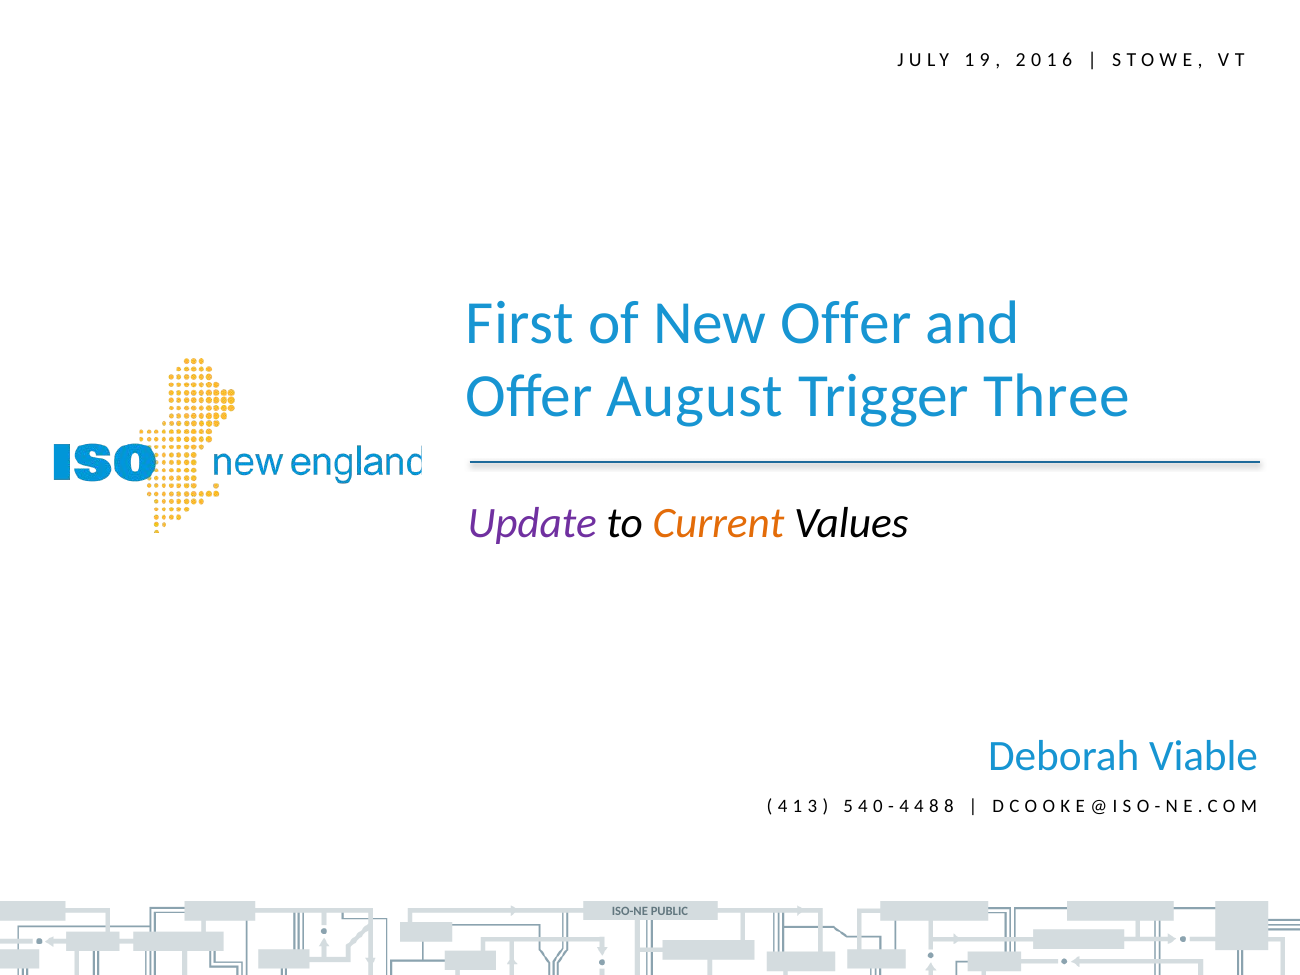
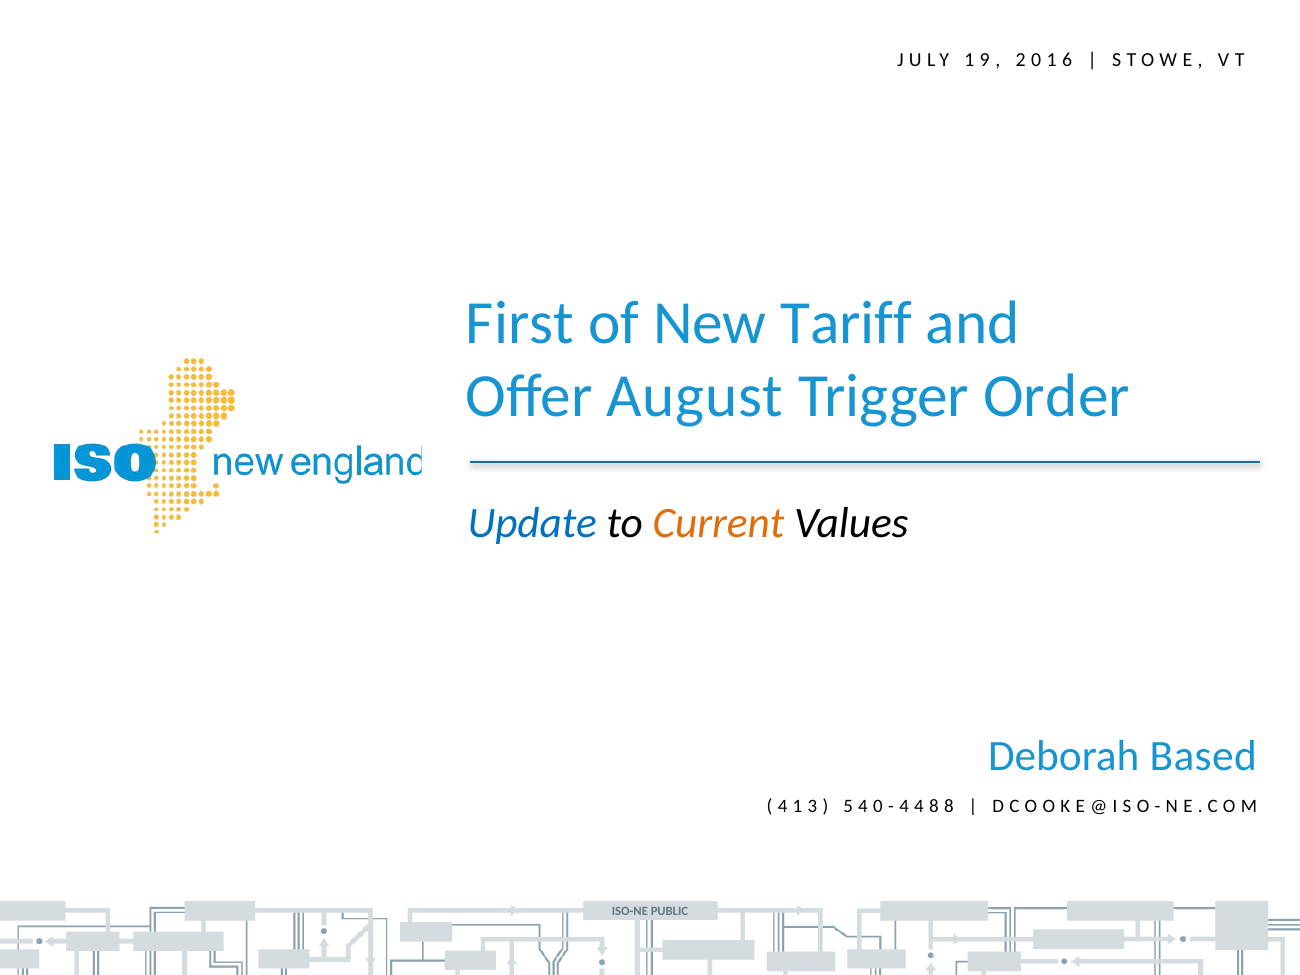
New Offer: Offer -> Tariff (846, 323)
Three: Three -> Order (1057, 397)
Update colour: purple -> blue (532, 523)
Viable: Viable -> Based (1203, 756)
